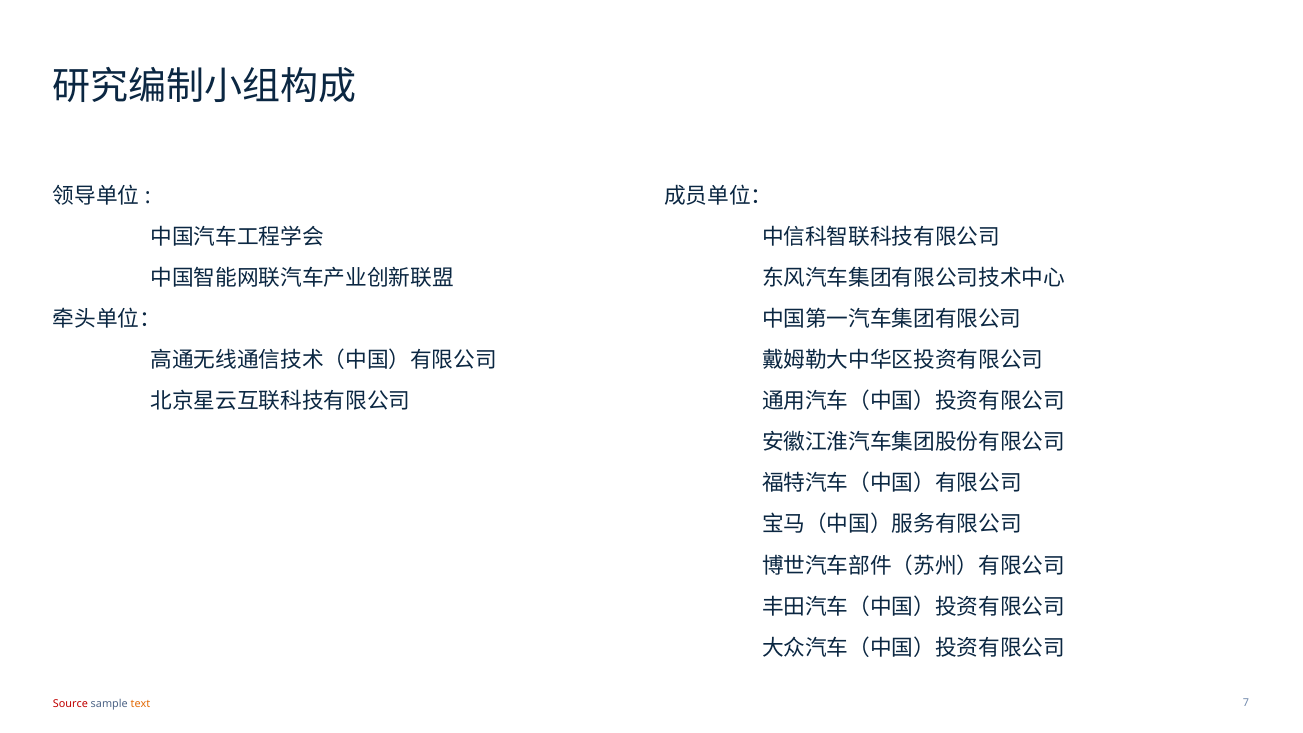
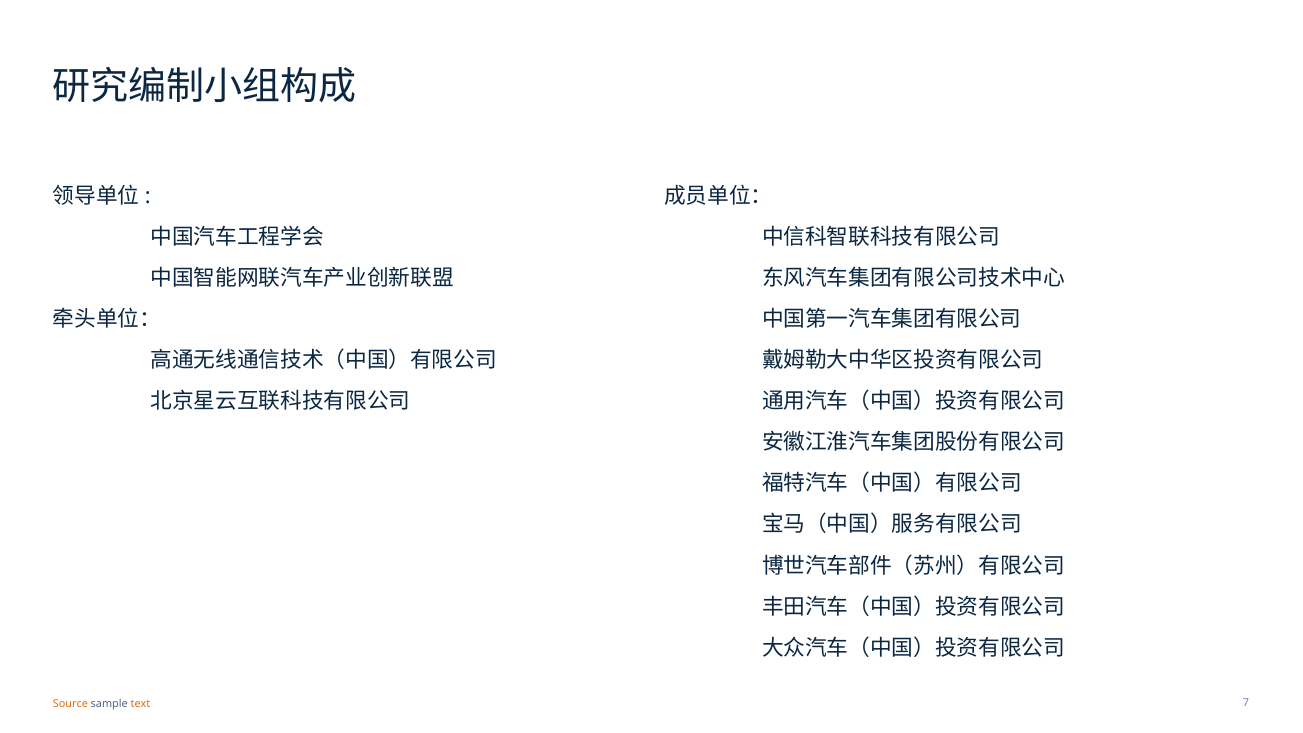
Source colour: red -> orange (70, 704)
